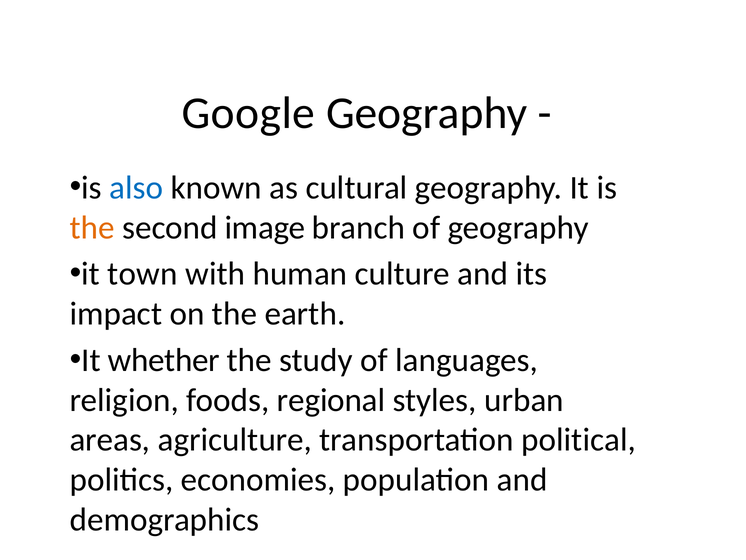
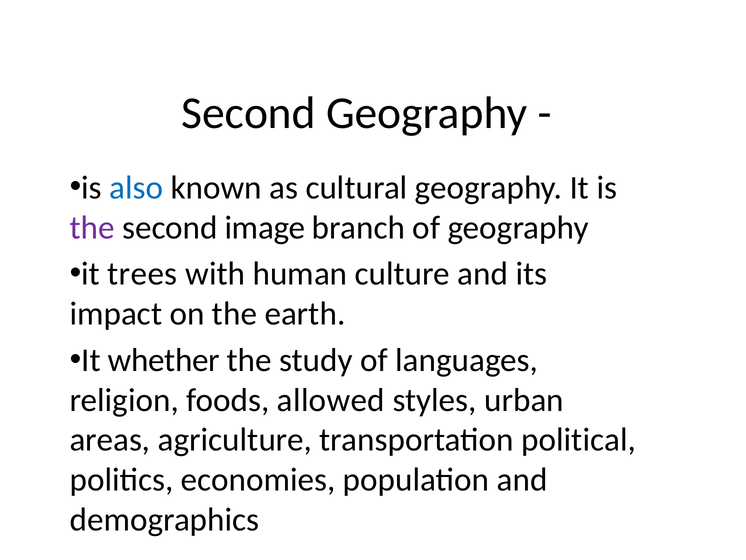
Google: Google -> Second (249, 113)
the colour: orange -> purple (92, 227)
town: town -> trees (142, 274)
regional: regional -> allowed (331, 400)
